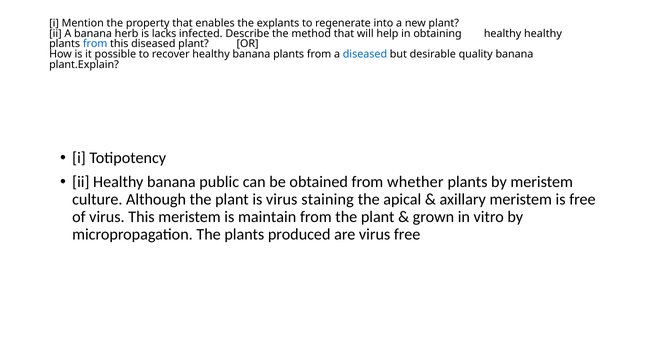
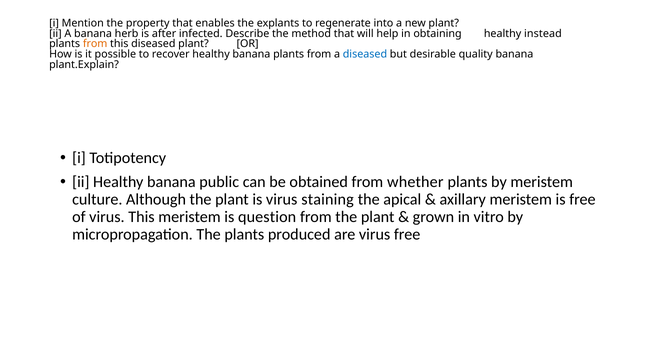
lacks: lacks -> after (164, 33)
healthy healthy: healthy -> instead (543, 33)
from colour: blue -> orange (95, 44)
maintain: maintain -> question (267, 217)
